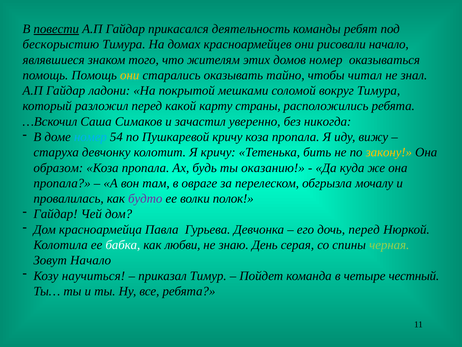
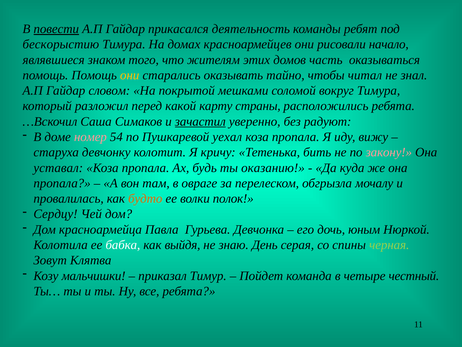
домов номер: номер -> часть (326, 60)
ладони: ладони -> словом (109, 91)
зачастил underline: none -> present (200, 121)
никогда: никогда -> радуют (328, 121)
номер colour: light blue -> pink (90, 137)
Пушкаревой кричу: кричу -> уехал (227, 137)
закону colour: yellow -> pink (389, 152)
образом: образом -> уставал (58, 168)
будто colour: purple -> orange (145, 198)
Гайдар: Гайдар -> Сердцу (56, 214)
дочь перед: перед -> юным (364, 229)
любви: любви -> выйдя (183, 245)
Зовут Начало: Начало -> Клятва (91, 260)
научиться: научиться -> мальчишки (94, 275)
